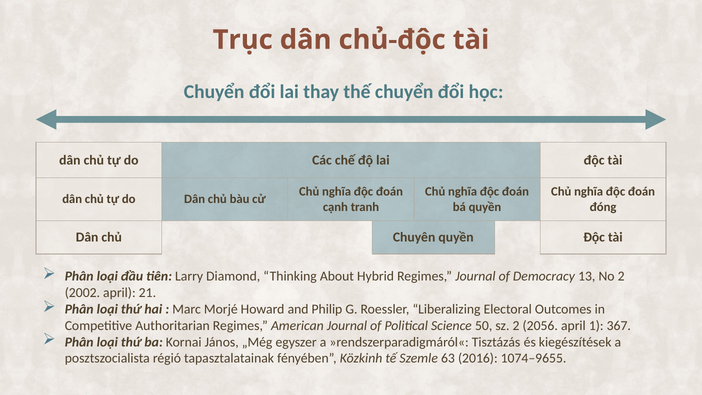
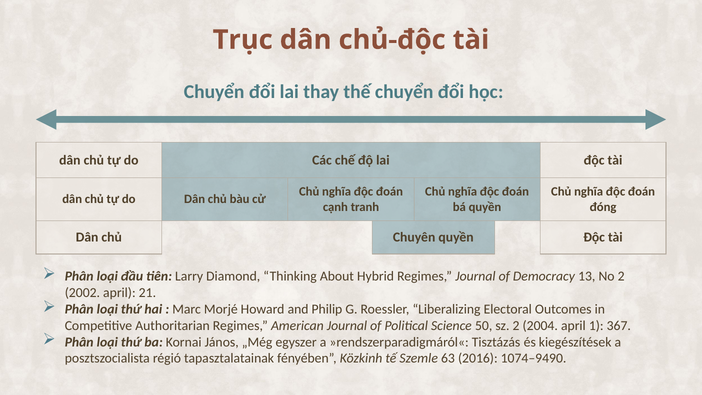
2056: 2056 -> 2004 (540, 326)
1074–9655: 1074–9655 -> 1074–9490 (534, 358)
